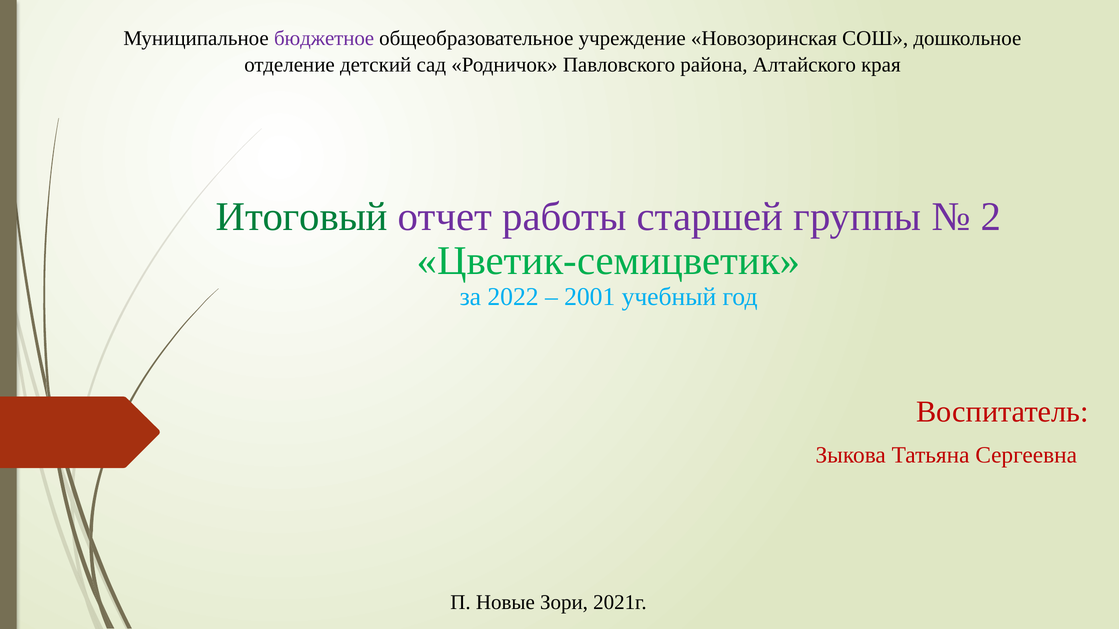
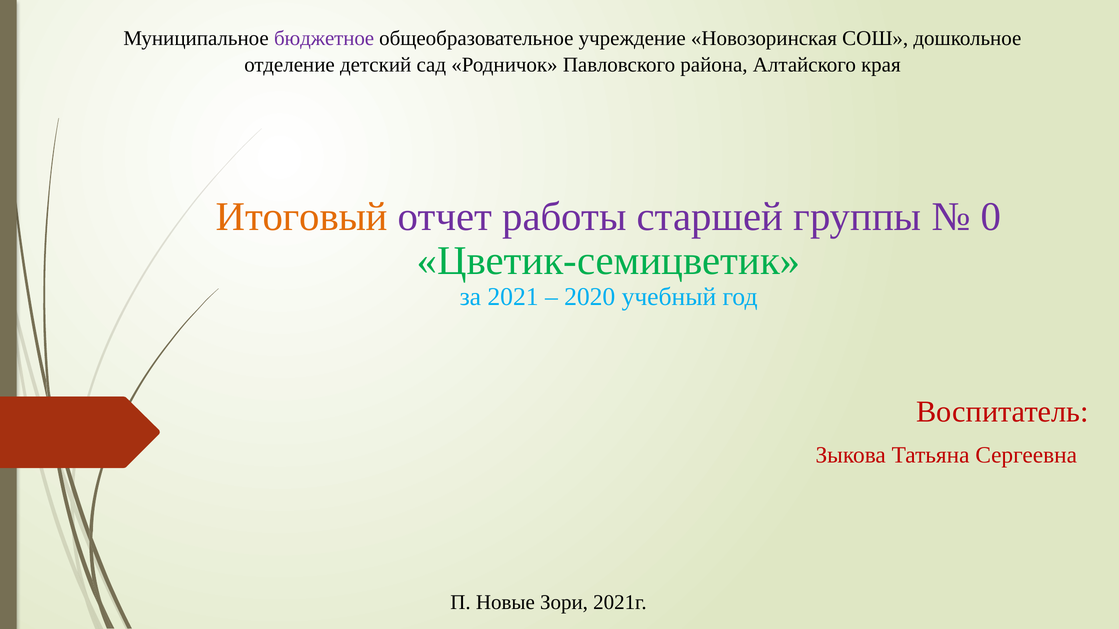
Итоговый colour: green -> orange (302, 217)
2: 2 -> 0 (991, 217)
2022: 2022 -> 2021 (513, 297)
2001: 2001 -> 2020 (590, 297)
